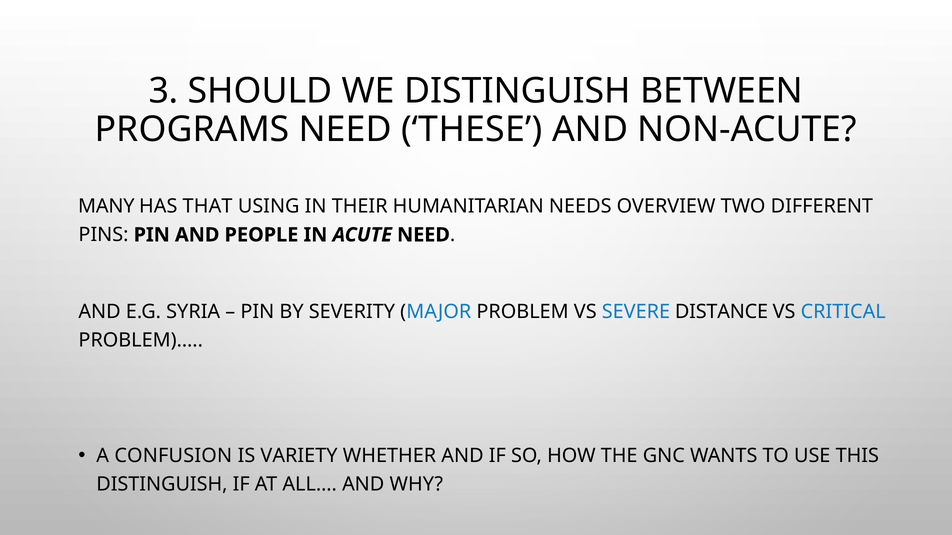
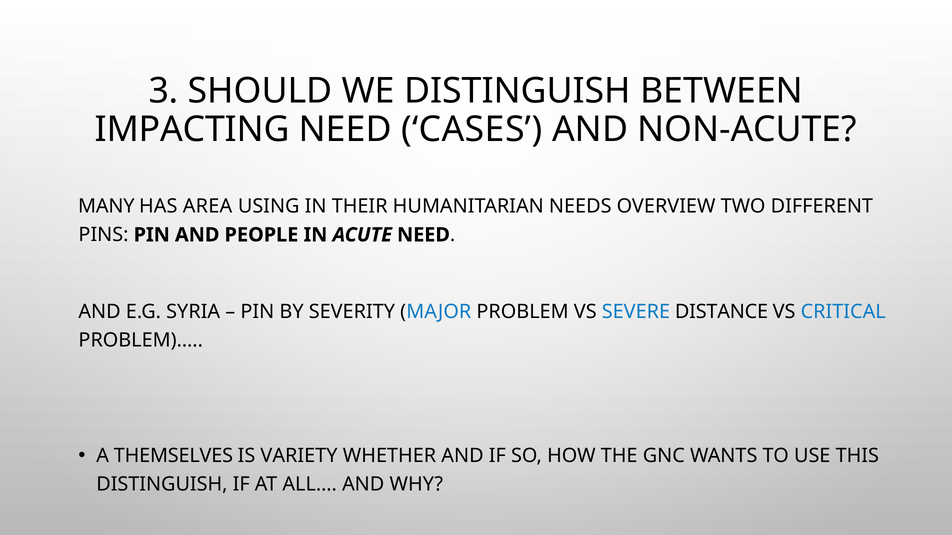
PROGRAMS: PROGRAMS -> IMPACTING (192, 130)
THESE: THESE -> CASES (472, 130)
THAT: THAT -> AREA (208, 206)
CONFUSION: CONFUSION -> THEMSELVES (173, 456)
